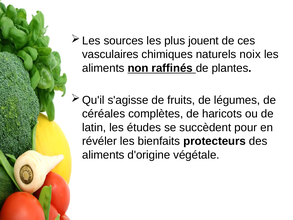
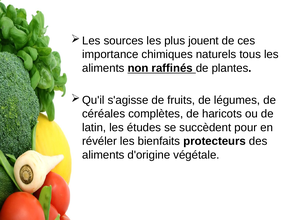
vasculaires: vasculaires -> importance (110, 54)
noix: noix -> tous (250, 54)
